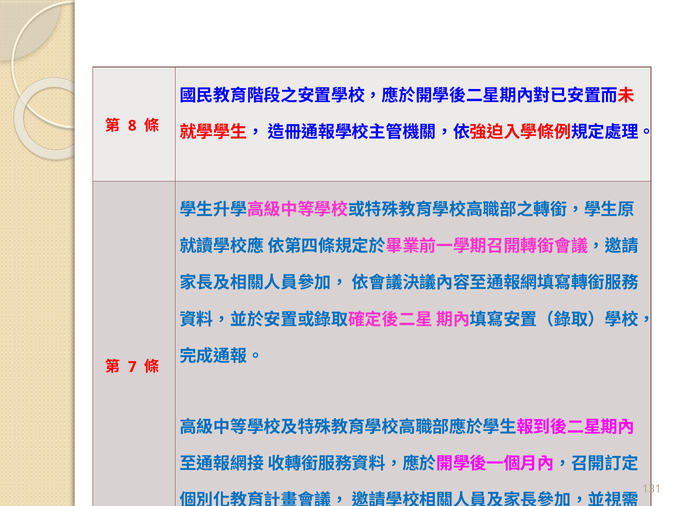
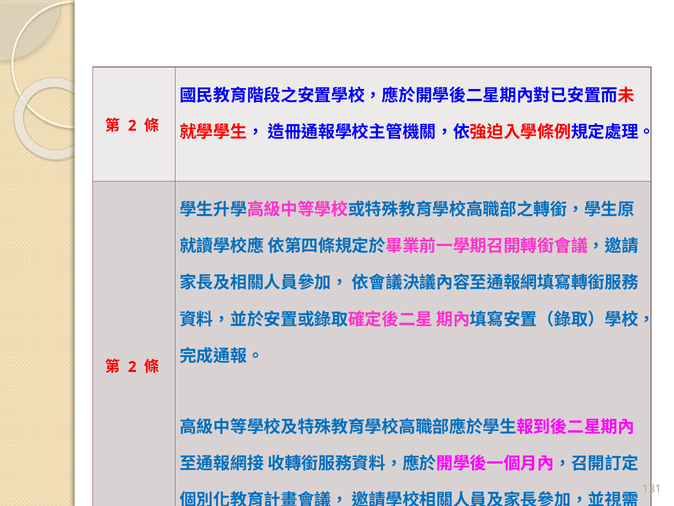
8: 8 -> 2 (132, 126)
7: 7 -> 2 (132, 367)
